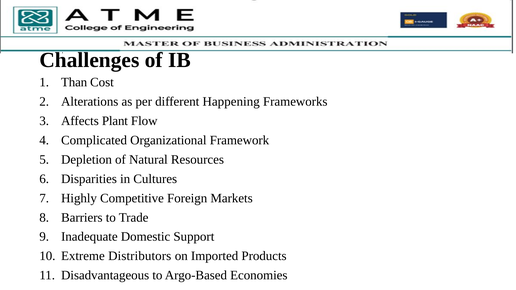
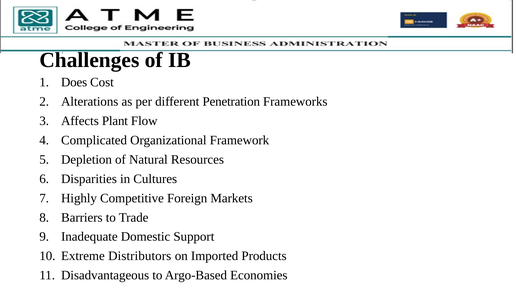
Than: Than -> Does (74, 82)
Happening: Happening -> Penetration (231, 102)
